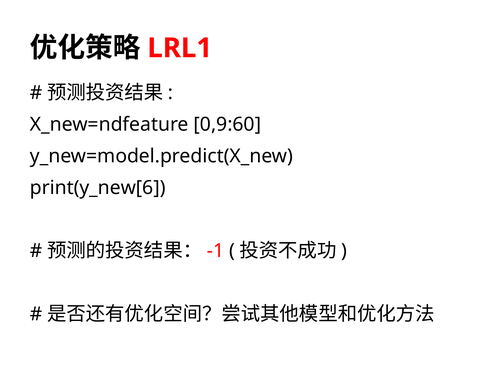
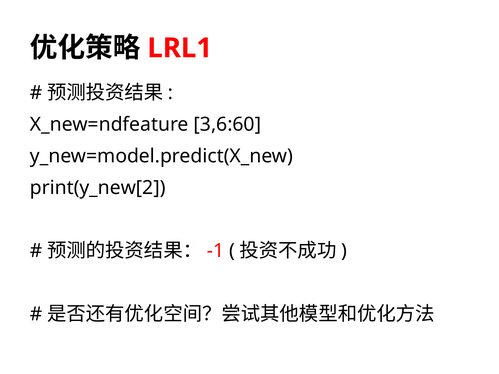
0,9:60: 0,9:60 -> 3,6:60 (227, 125)
print(y_new[6: print(y_new[6 -> print(y_new[2 (98, 188)
